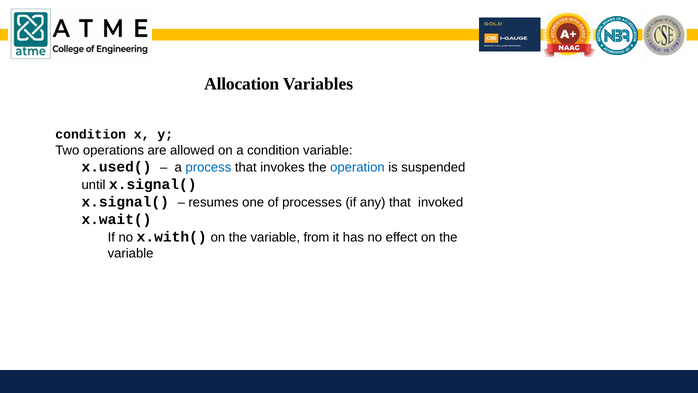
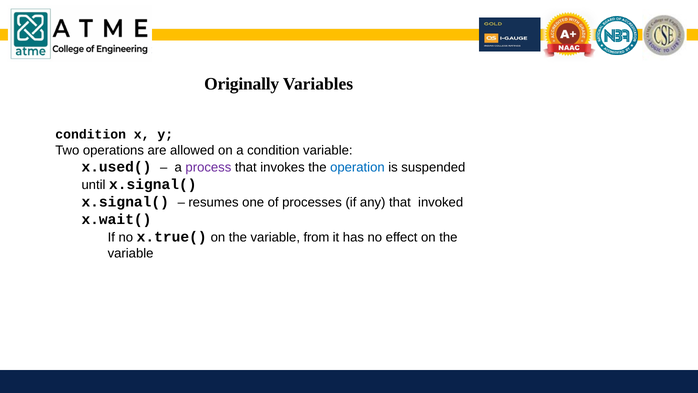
Allocation: Allocation -> Originally (242, 84)
process colour: blue -> purple (208, 167)
x.with(: x.with( -> x.true( (172, 237)
